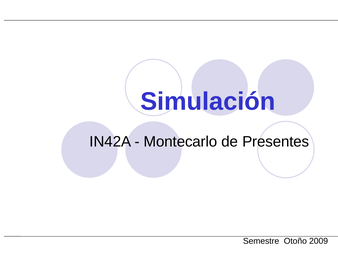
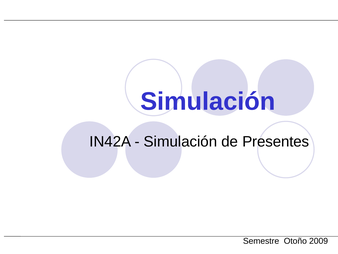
Montecarlo: Montecarlo -> Simulación (180, 141)
